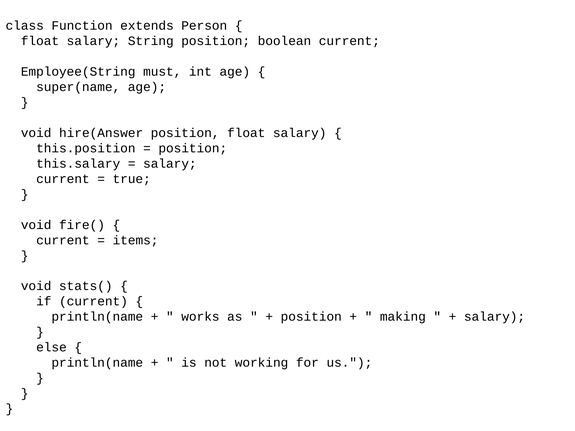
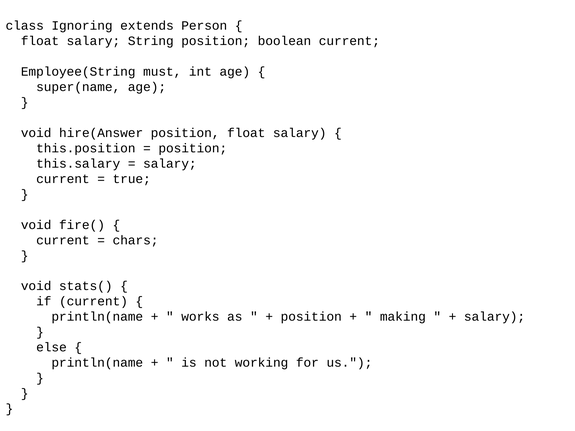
Function: Function -> Ignoring (82, 26)
items: items -> chars (136, 240)
